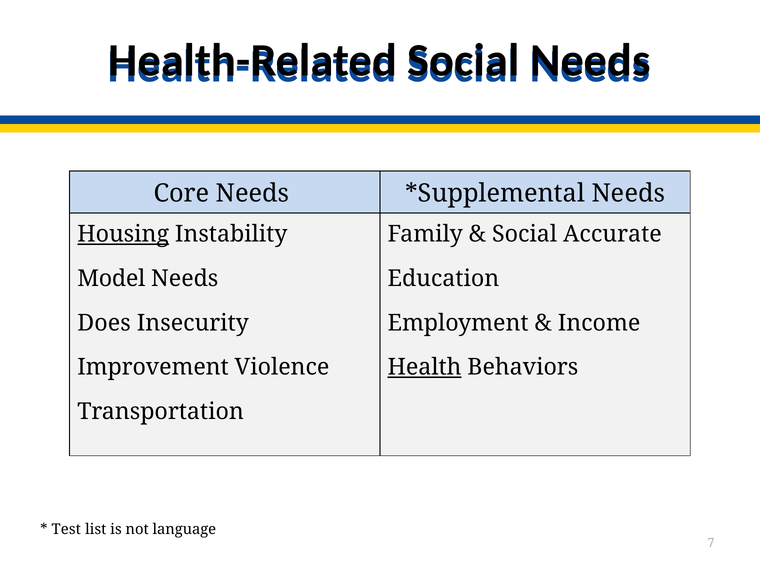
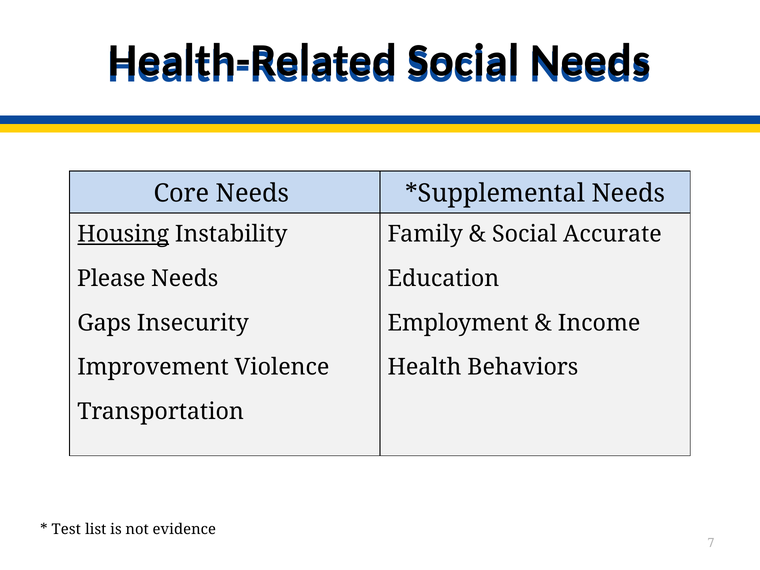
Model: Model -> Please (111, 279)
Does: Does -> Gaps (104, 323)
Health underline: present -> none (425, 367)
language: language -> evidence (184, 529)
